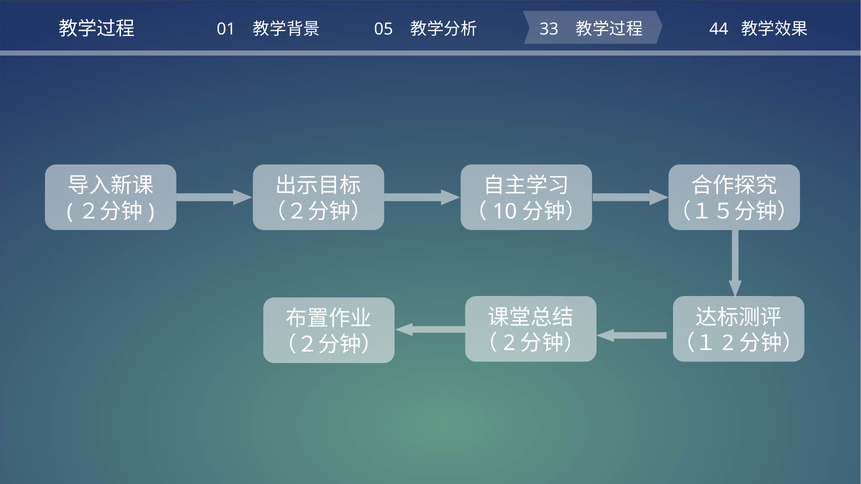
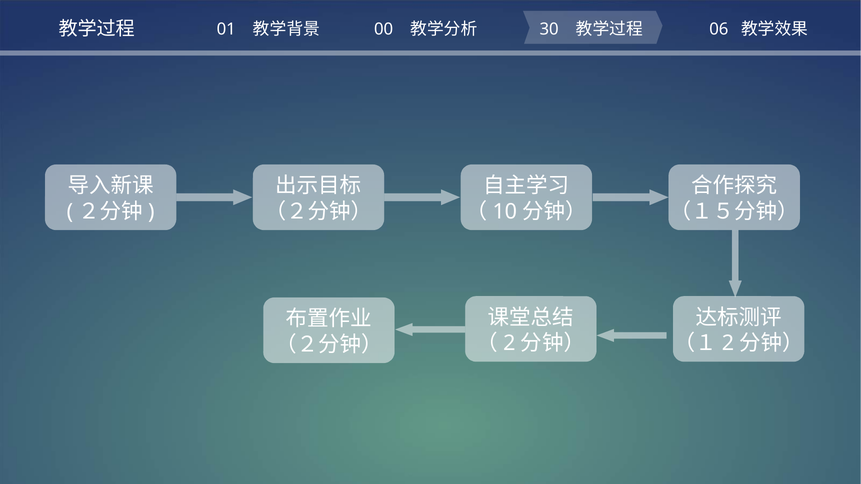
05: 05 -> 00 (384, 29)
33: 33 -> 30 (549, 29)
44: 44 -> 06 (719, 29)
